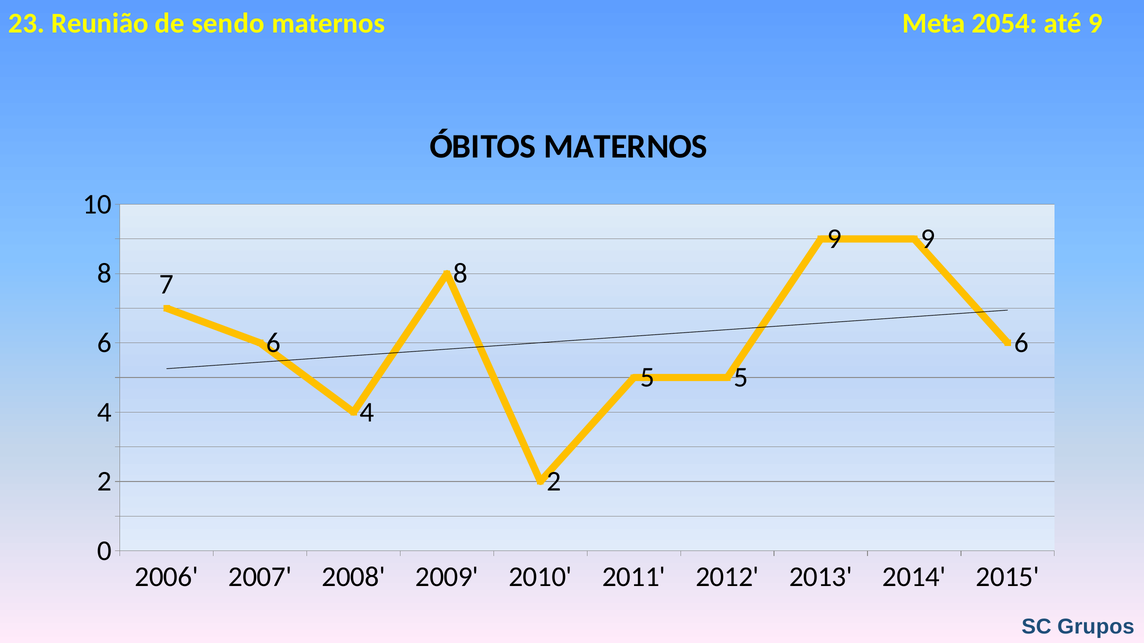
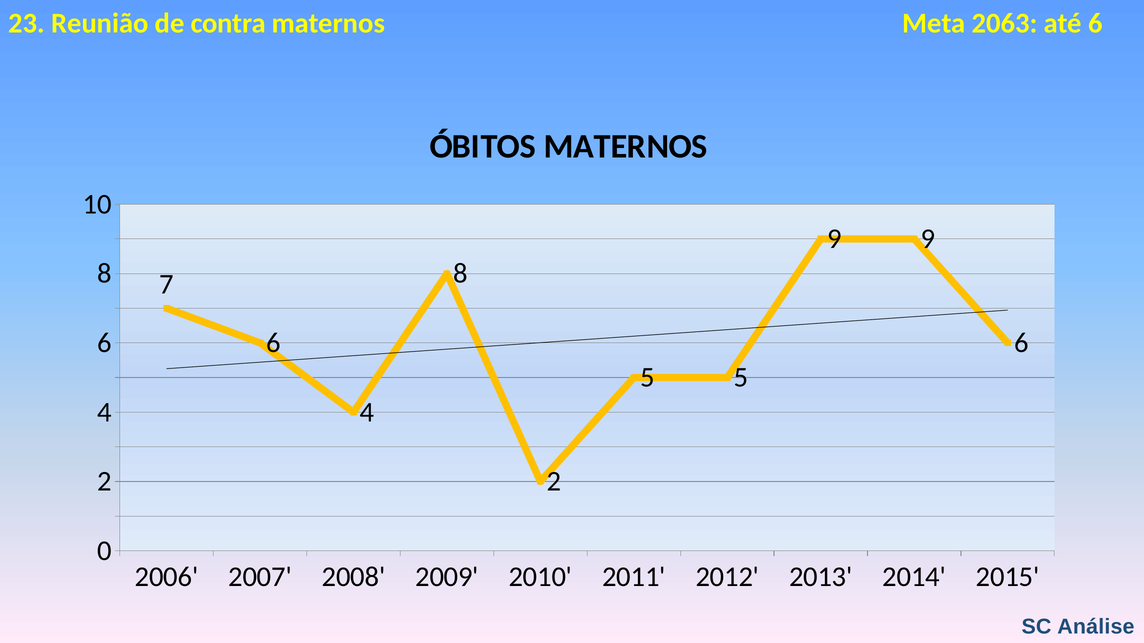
sendo: sendo -> contra (228, 23)
2054: 2054 -> 2063 (1005, 23)
até 9: 9 -> 6 (1095, 23)
Grupos: Grupos -> Análise (1096, 627)
